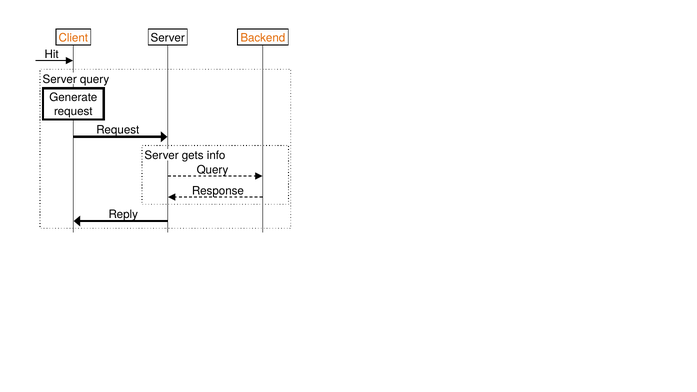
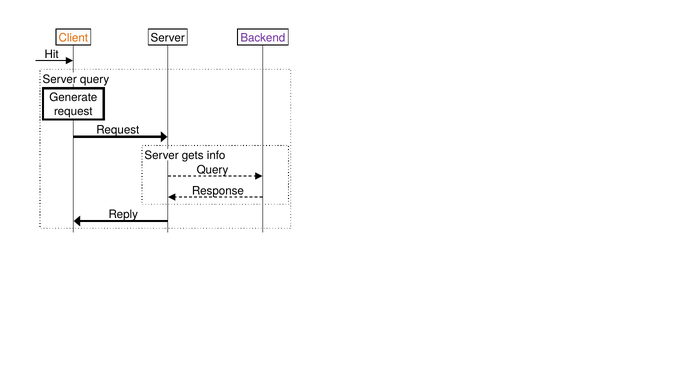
Backend colour: orange -> purple (263, 38)
